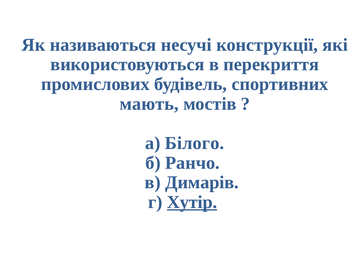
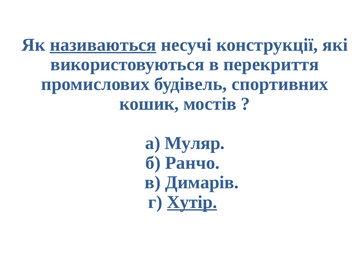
називаються underline: none -> present (103, 45)
мають: мають -> кошик (149, 104)
Білого: Білого -> Муляр (195, 143)
